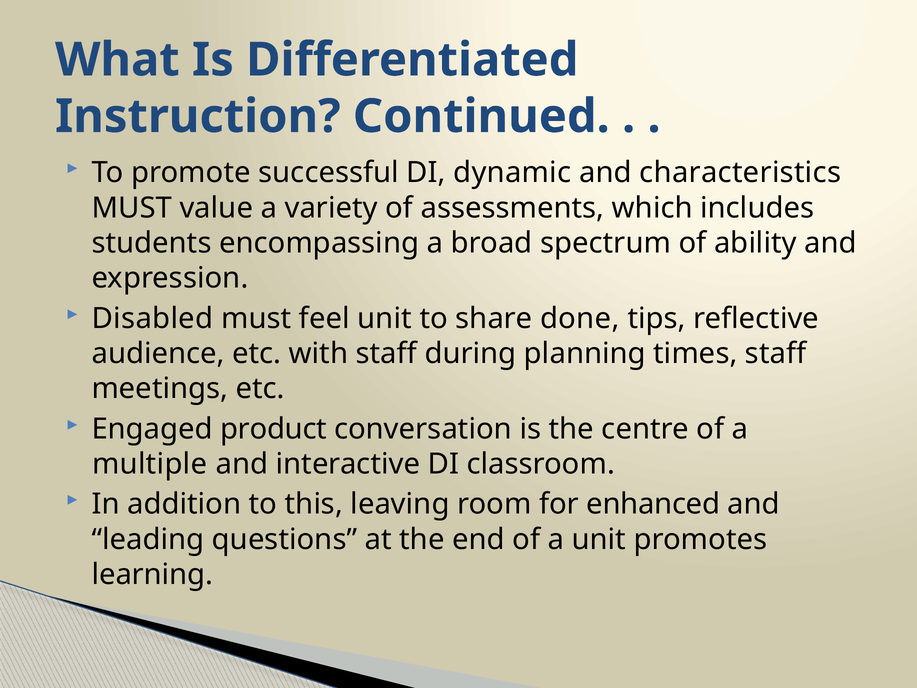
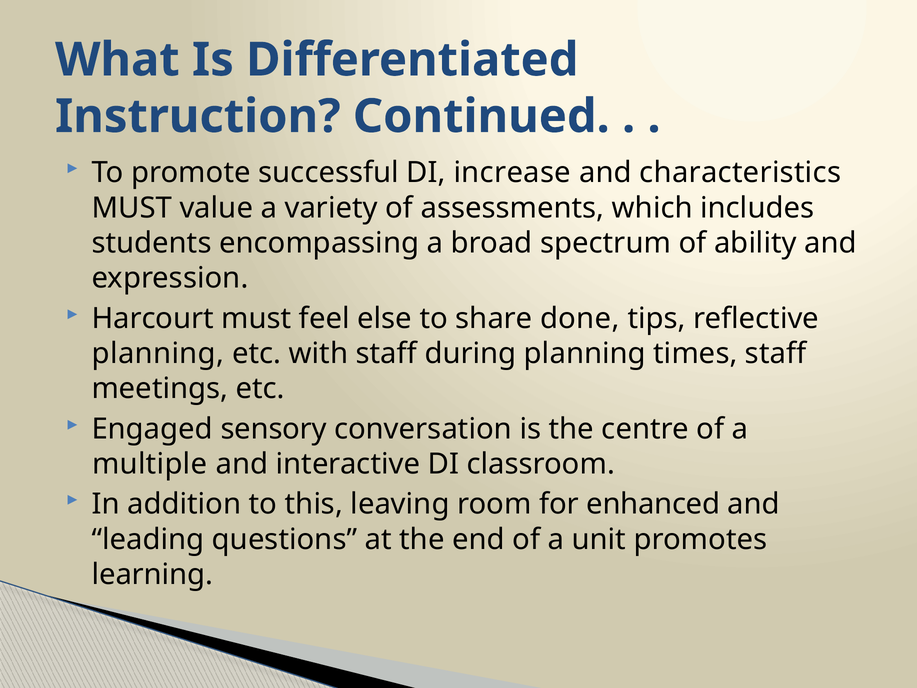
dynamic: dynamic -> increase (512, 173)
Disabled: Disabled -> Harcourt (153, 318)
feel unit: unit -> else (385, 318)
audience: audience -> planning (158, 353)
product: product -> sensory (274, 429)
